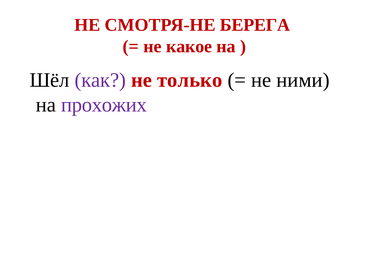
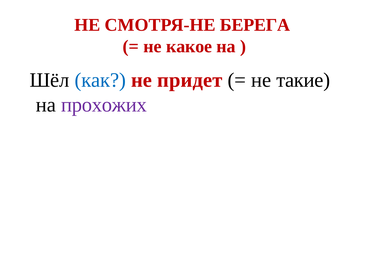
как colour: purple -> blue (100, 80)
только: только -> придет (190, 80)
ними: ними -> такие (303, 80)
